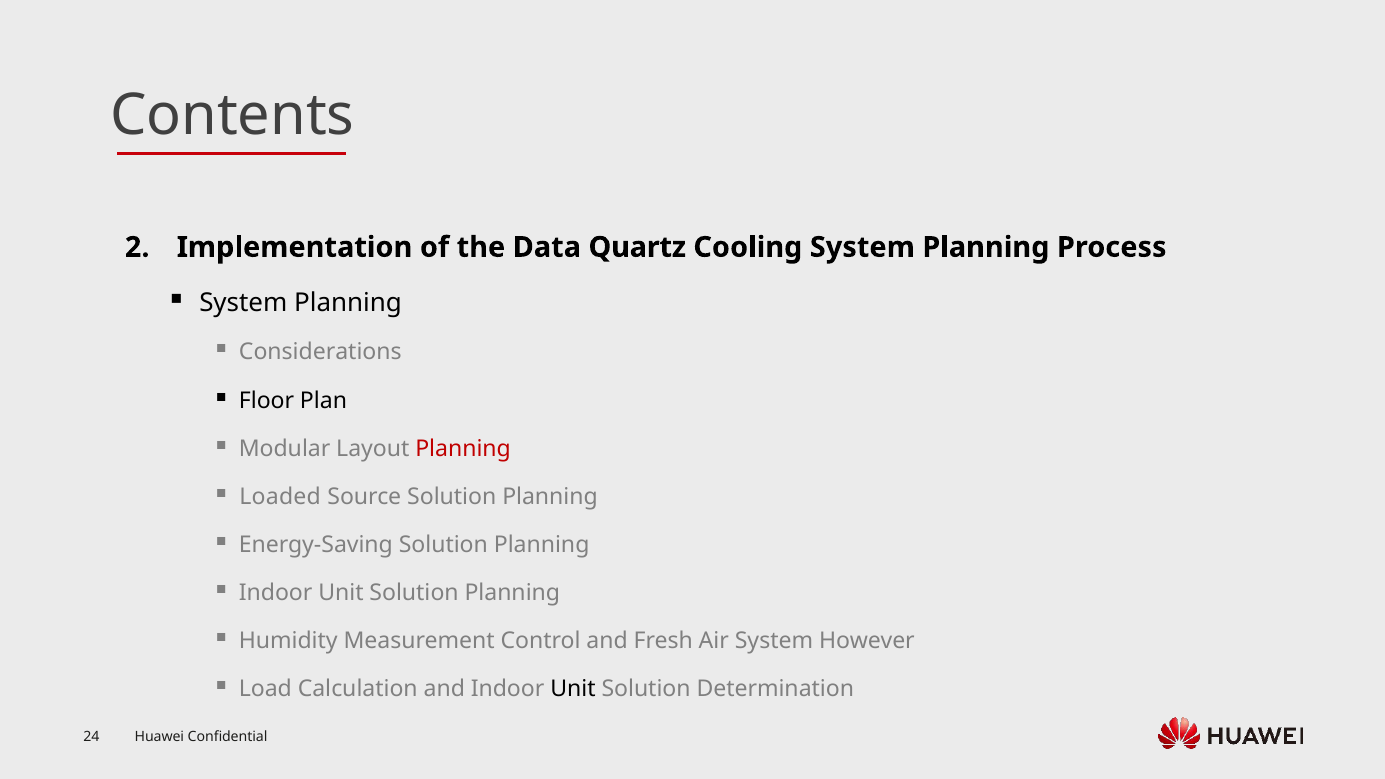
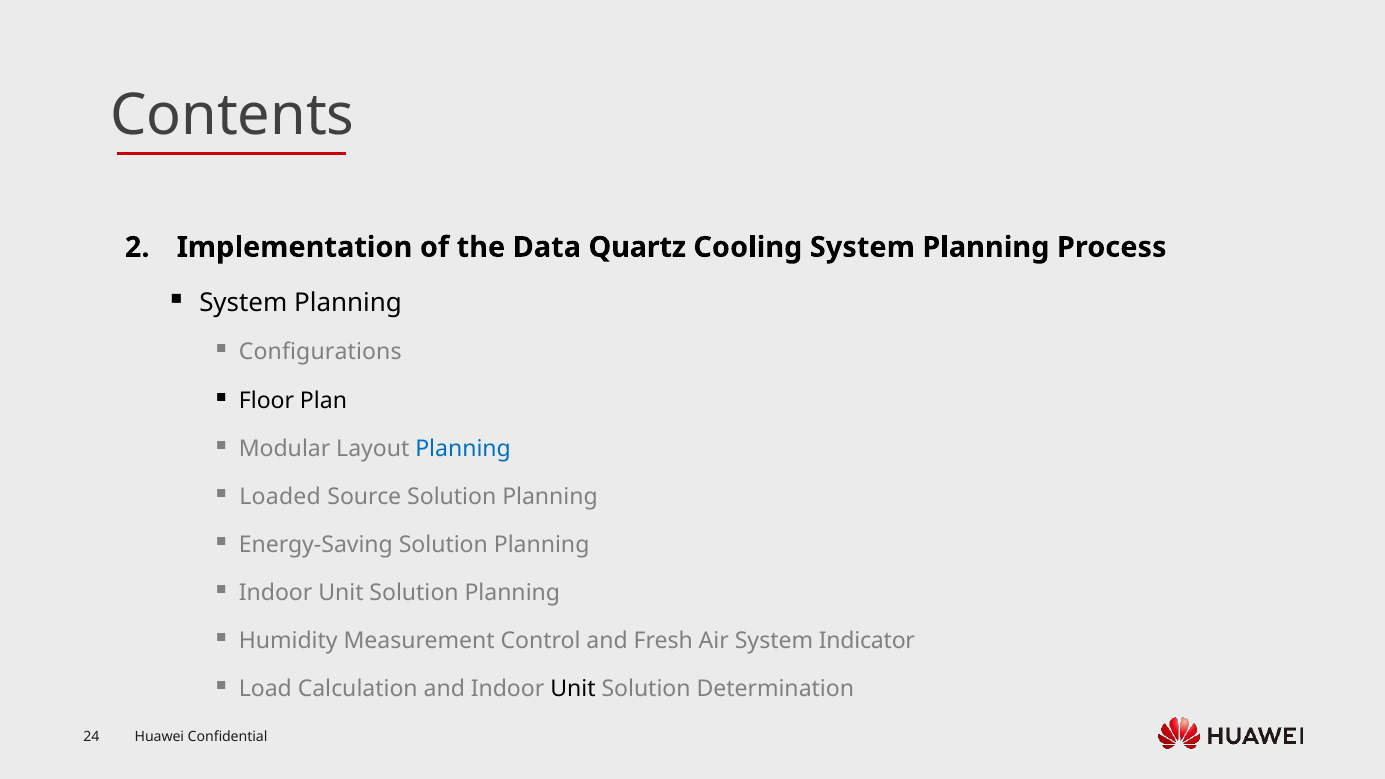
Considerations: Considerations -> Configurations (320, 352)
Planning colour: red -> blue (463, 449)
However: However -> Indicator (867, 641)
